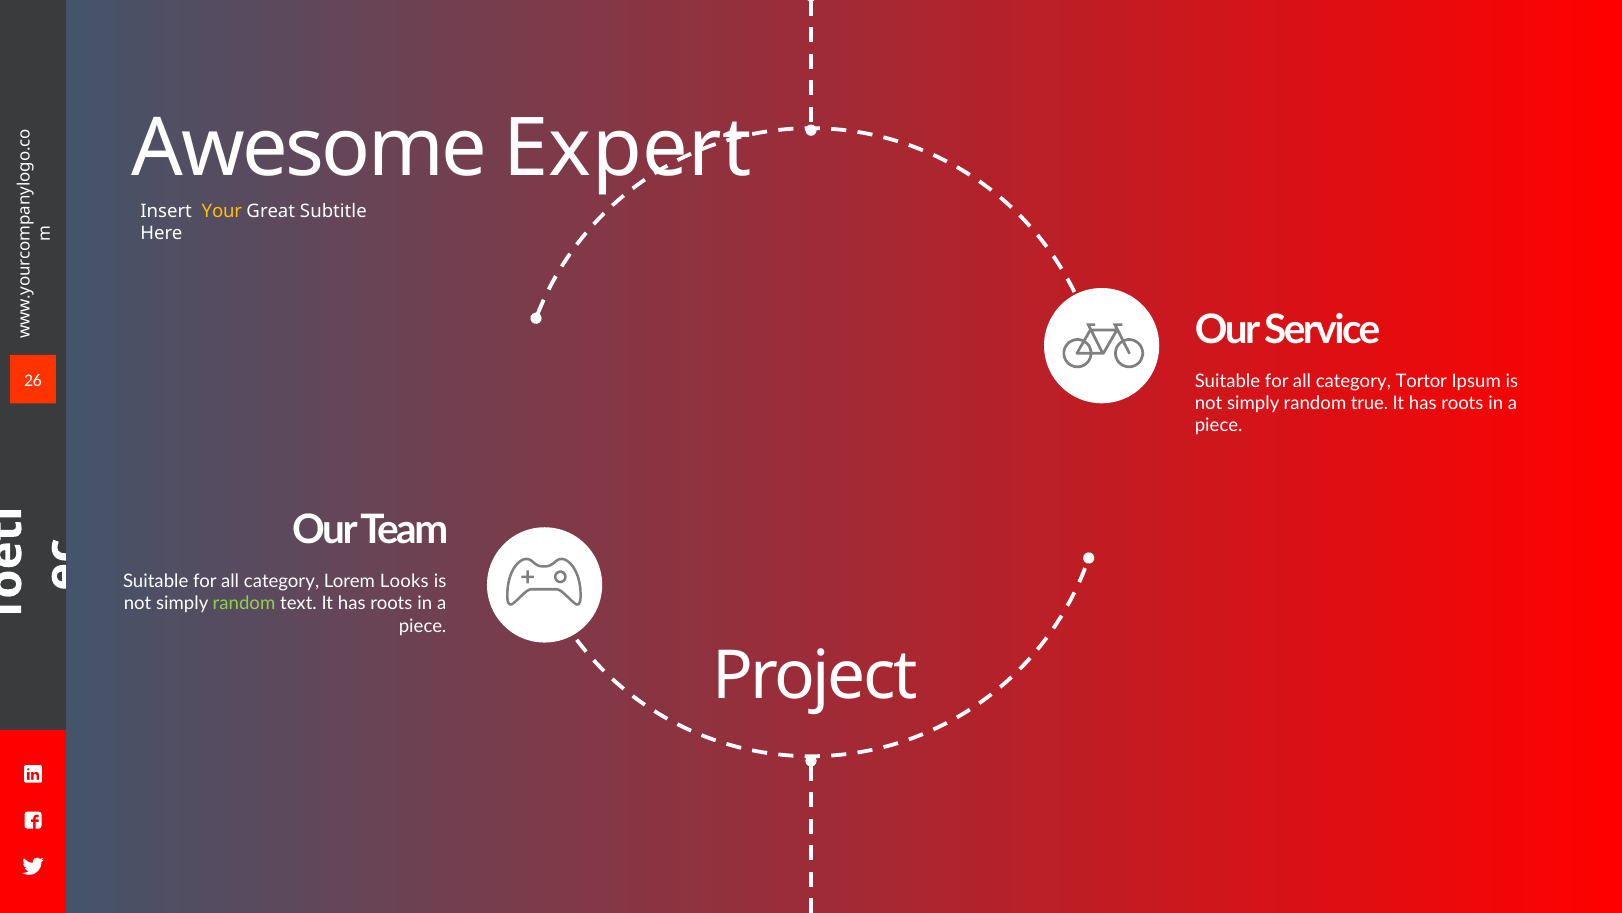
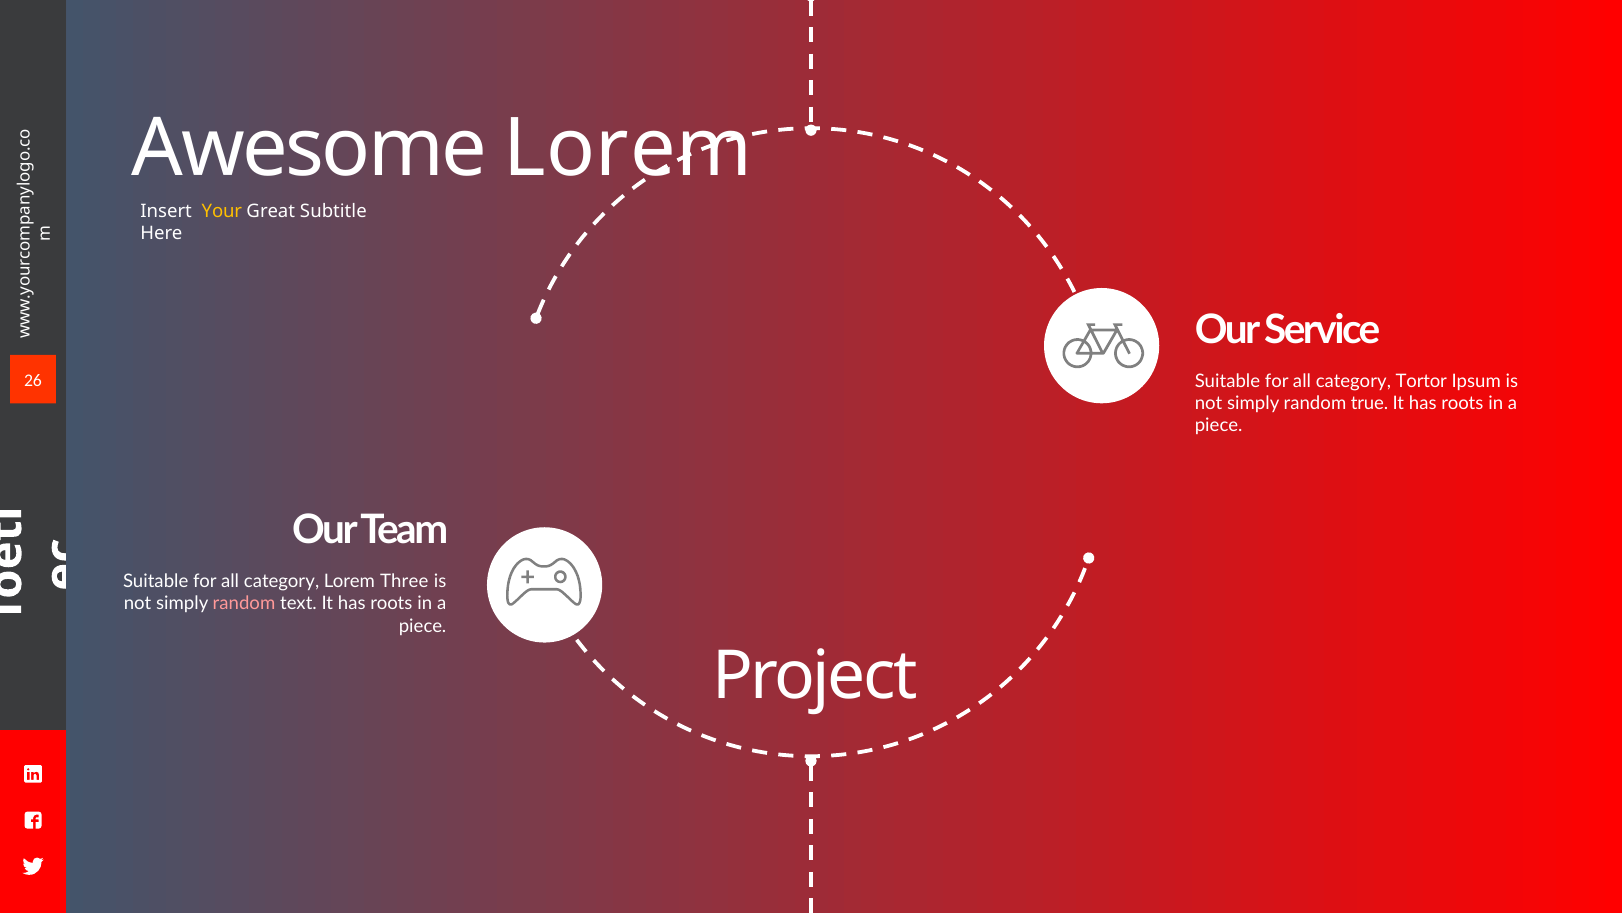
Awesome Expert: Expert -> Lorem (628, 149)
Looks: Looks -> Three (404, 581)
random colour: light green -> pink (244, 603)
